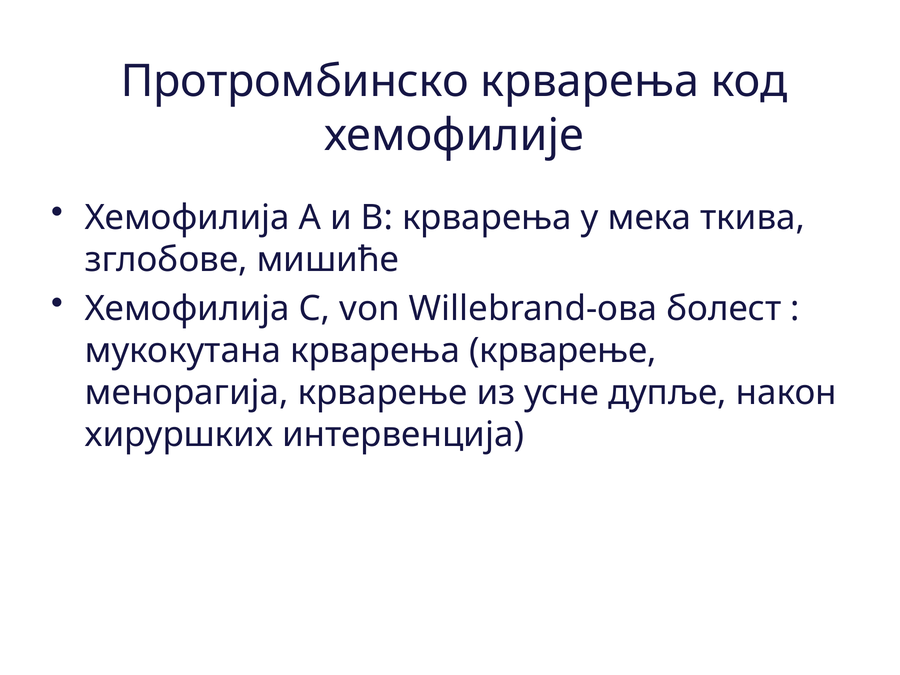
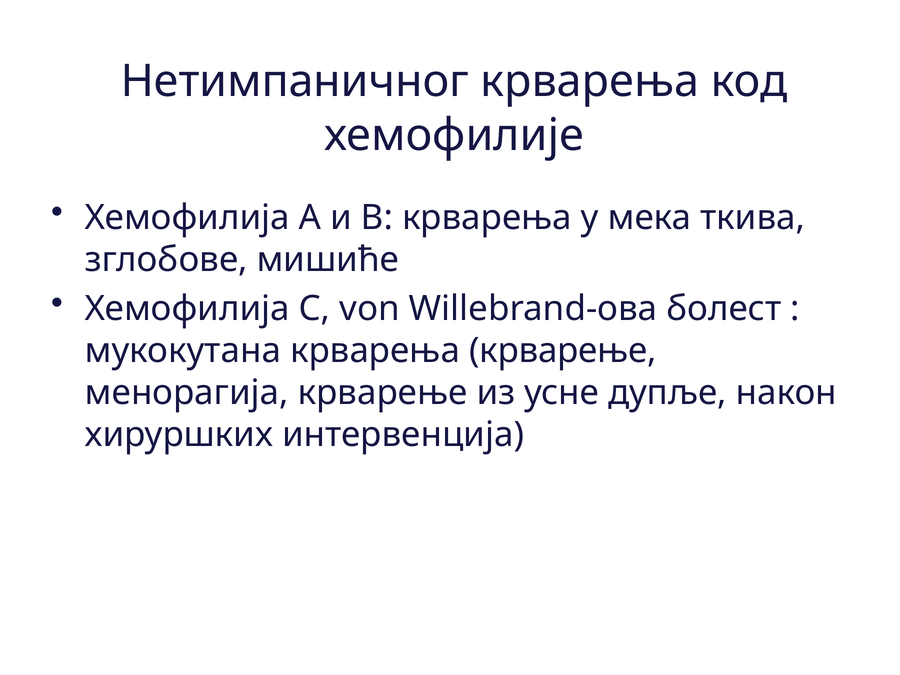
Протромбинско: Протромбинско -> Нетимпаничног (295, 82)
